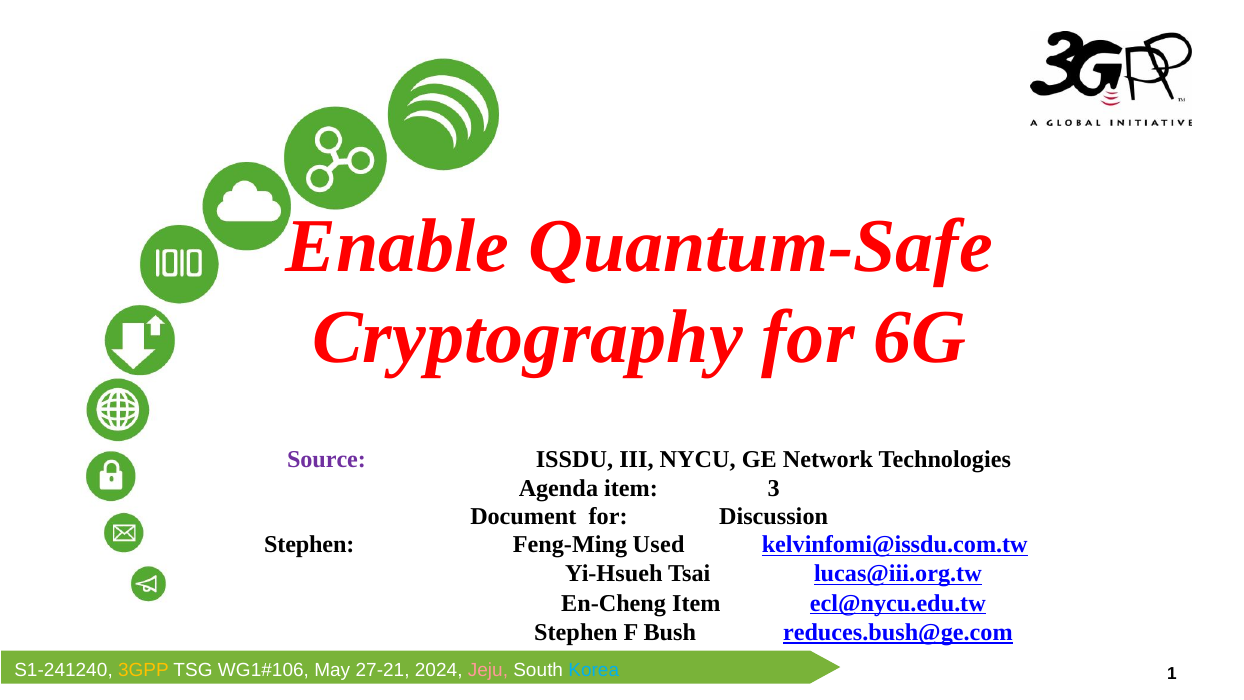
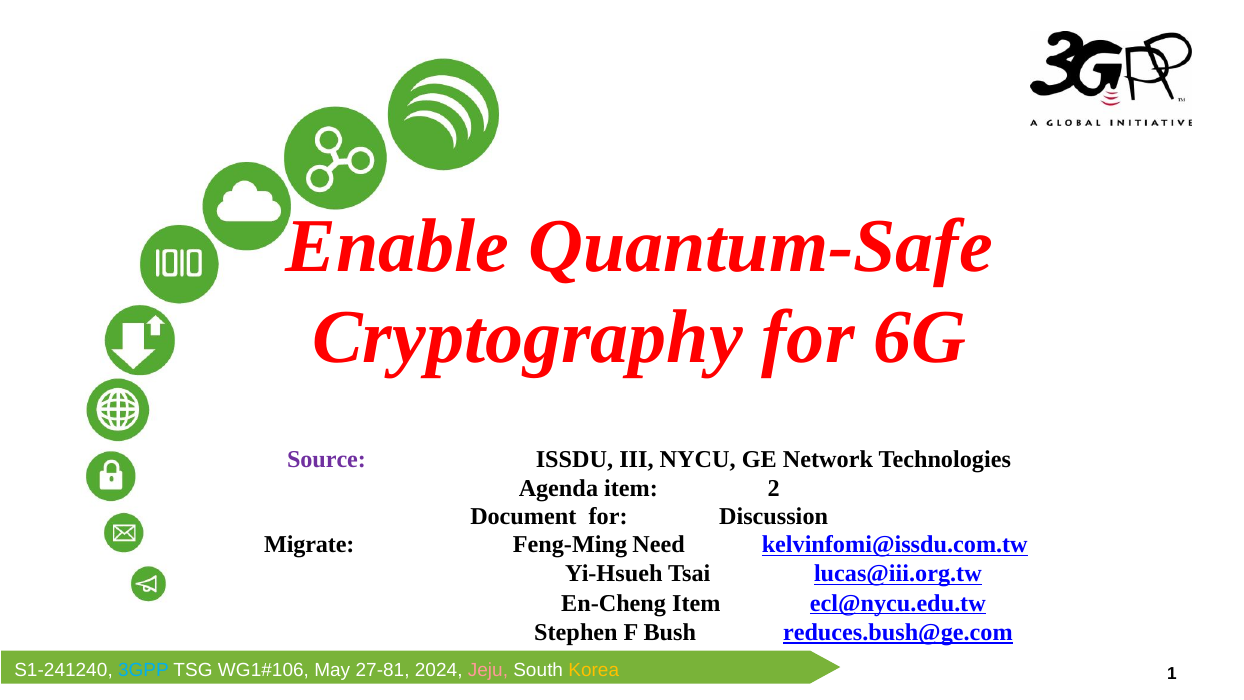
3: 3 -> 2 (774, 488)
Stephen: Stephen -> Migrate (309, 545)
Used: Used -> Need (659, 545)
3GPP colour: yellow -> light blue (143, 670)
27-21: 27-21 -> 27-81 (383, 670)
Korea colour: light blue -> yellow (594, 670)
